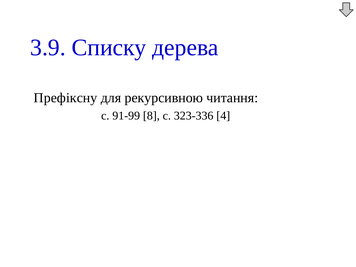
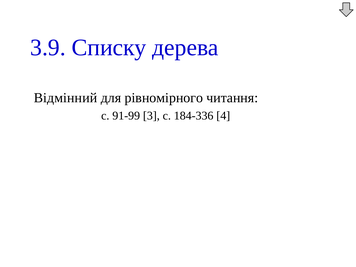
Префіксну: Префіксну -> Відмінний (66, 98)
рекурсивною: рекурсивною -> рівномірного (164, 98)
8: 8 -> 3 (151, 116)
323-336: 323-336 -> 184-336 (194, 116)
